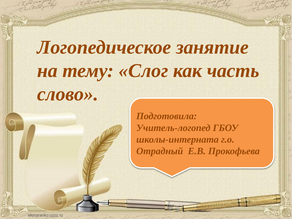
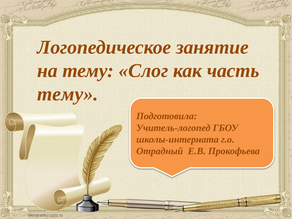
слово: слово -> тему (68, 94)
